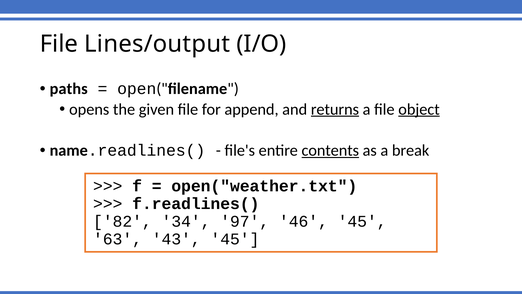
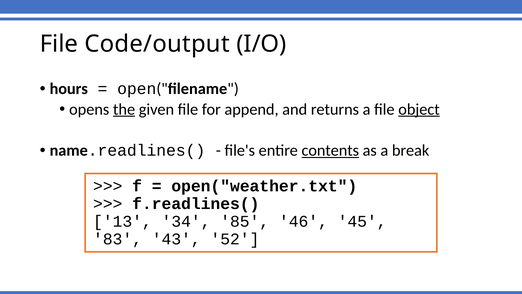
Lines/output: Lines/output -> Code/output (157, 44)
paths: paths -> hours (69, 89)
the underline: none -> present (124, 109)
returns underline: present -> none (335, 109)
82: 82 -> 13 (122, 221)
97: 97 -> 85 (245, 221)
63: 63 -> 83 (118, 239)
43 45: 45 -> 52 (235, 239)
